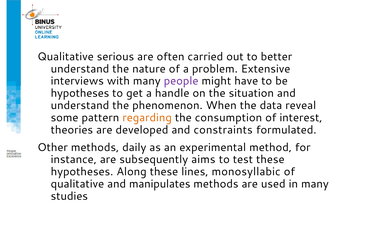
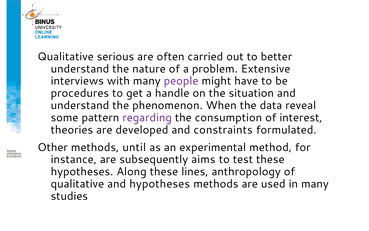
hypotheses: hypotheses -> procedures (80, 93)
regarding colour: orange -> purple (147, 117)
daily: daily -> until (134, 147)
monosyllabic: monosyllabic -> anthropology (246, 171)
and manipulates: manipulates -> hypotheses (160, 184)
